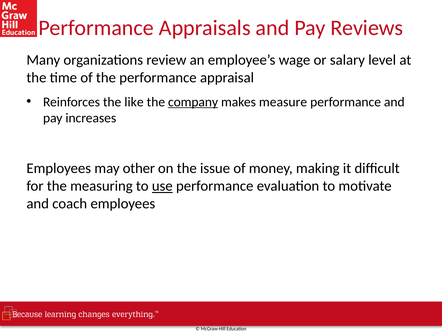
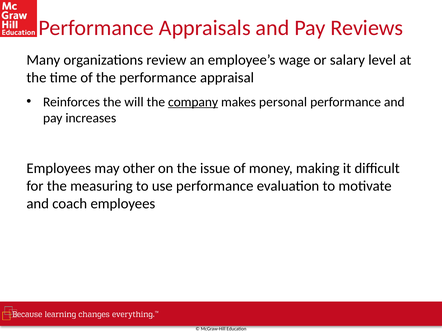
like: like -> will (134, 102)
measure: measure -> personal (283, 102)
use underline: present -> none (162, 186)
